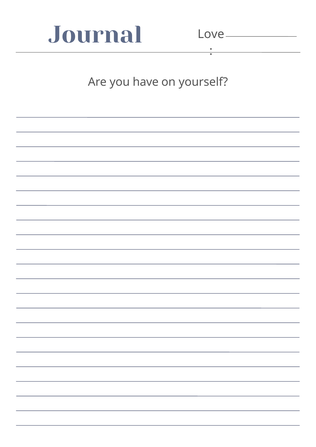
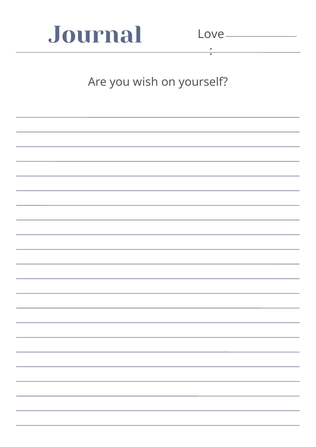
have: have -> wish (146, 82)
